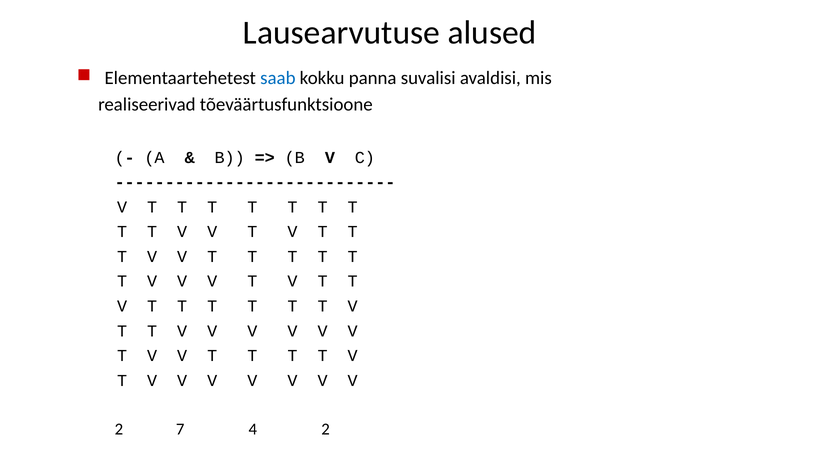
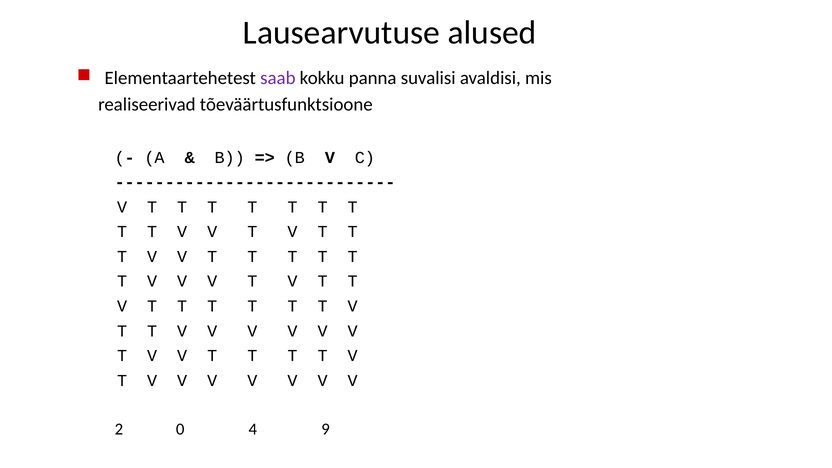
saab colour: blue -> purple (278, 78)
7: 7 -> 0 (180, 429)
4 2: 2 -> 9 (326, 429)
